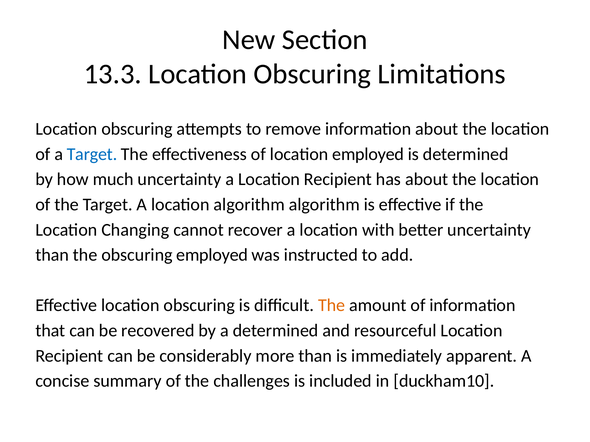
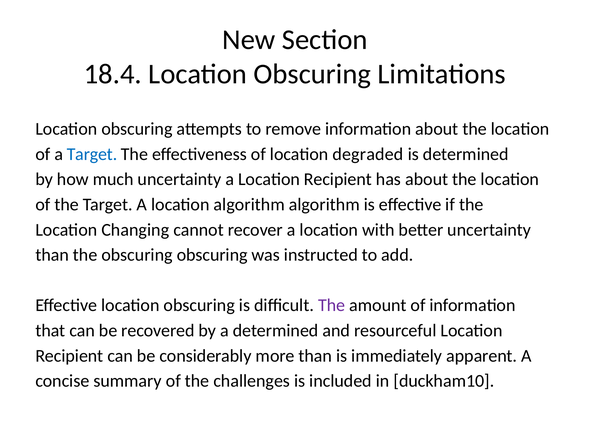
13.3: 13.3 -> 18.4 (113, 74)
location employed: employed -> degraded (368, 154)
obscuring employed: employed -> obscuring (212, 255)
The colour: orange -> purple (332, 306)
